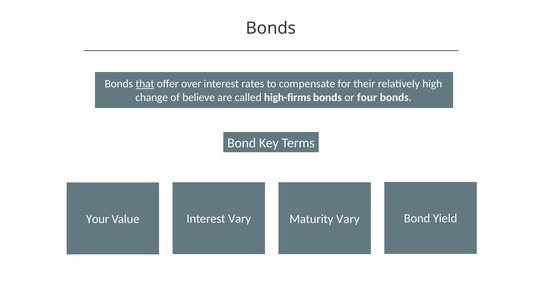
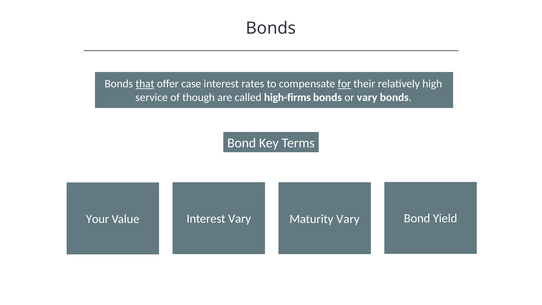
over: over -> case (191, 84)
for underline: none -> present (344, 84)
change: change -> service (152, 97)
believe: believe -> though (199, 97)
or four: four -> vary (367, 97)
